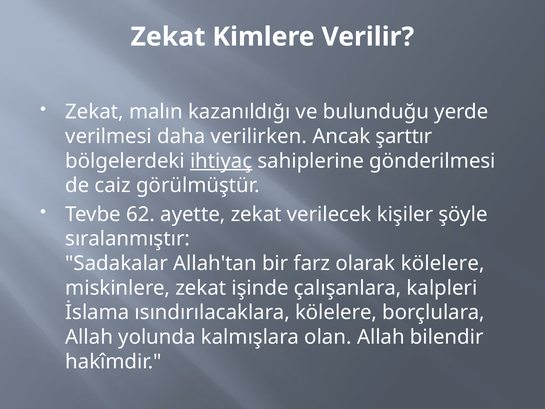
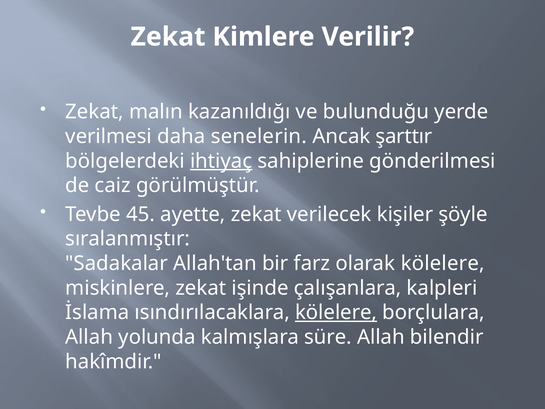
verilirken: verilirken -> senelerin (259, 136)
62: 62 -> 45 (141, 214)
kölelere underline: none -> present (336, 312)
olan: olan -> süre (328, 337)
